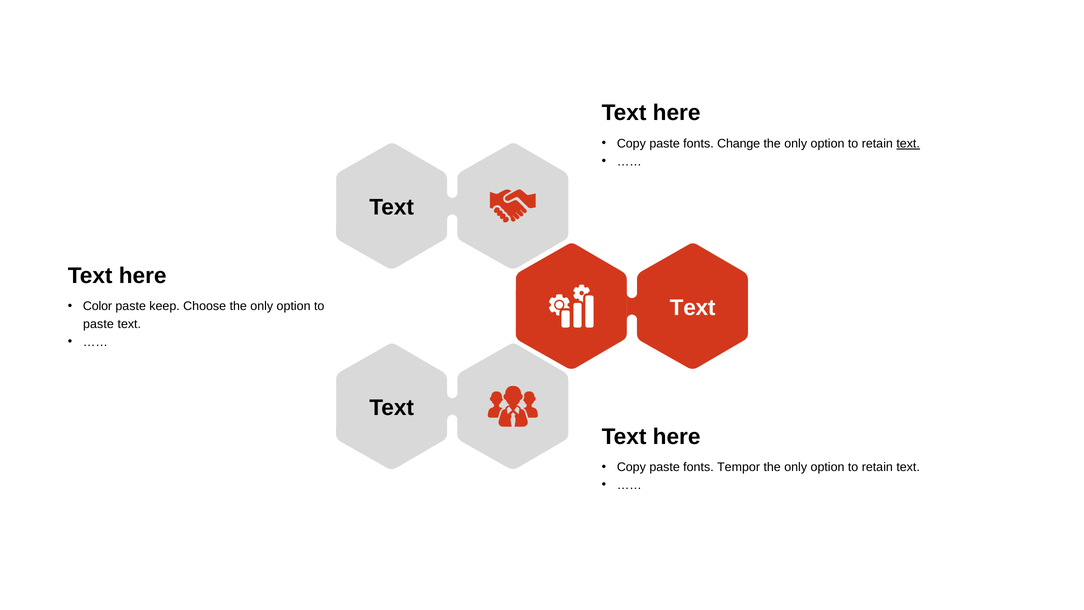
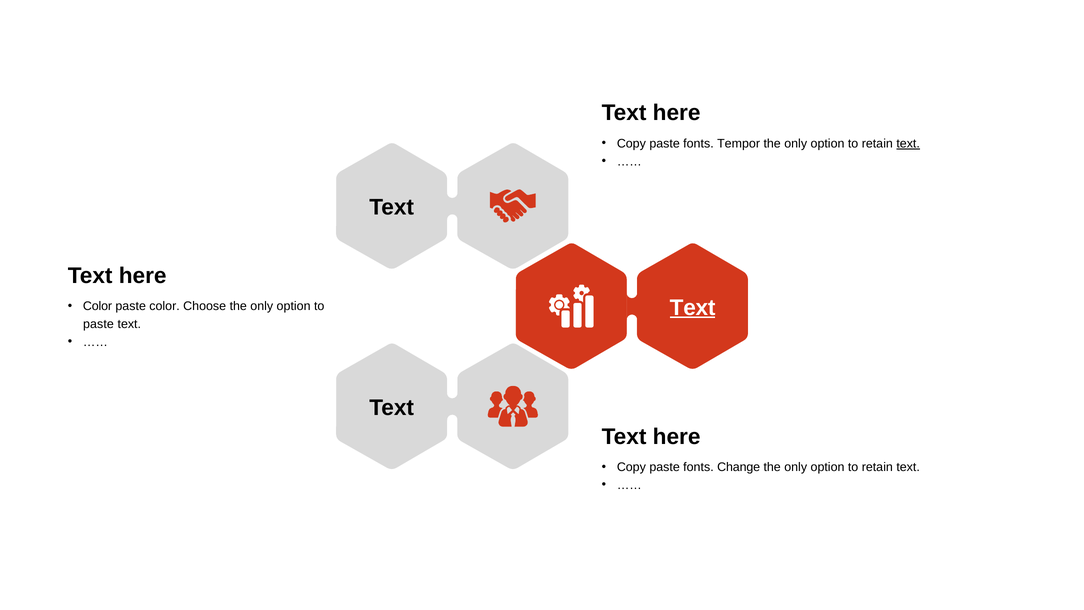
Change: Change -> Tempor (739, 144)
Text underline: none -> present (693, 308)
paste keep: keep -> color (165, 306)
Tempor: Tempor -> Change (739, 467)
